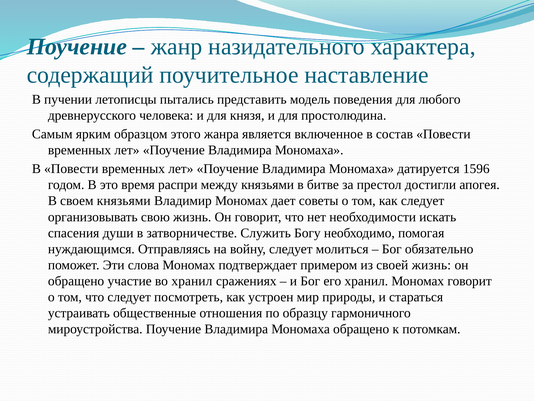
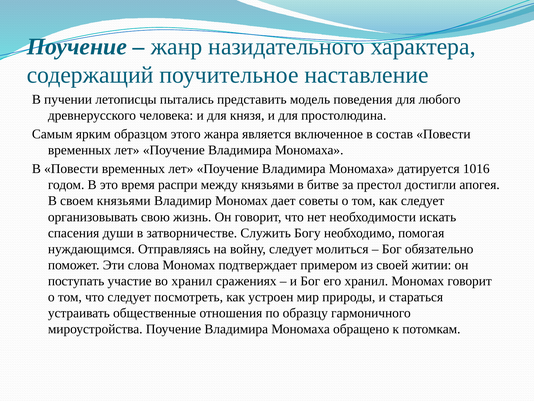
1596: 1596 -> 1016 (476, 169)
своей жизнь: жизнь -> житии (431, 265)
обращено: обращено -> поступать (76, 281)
